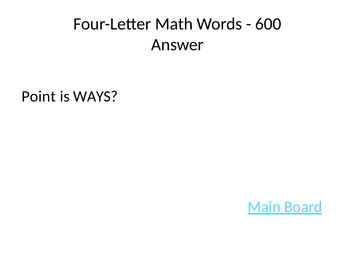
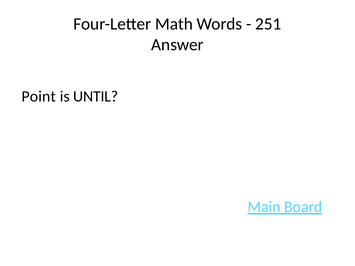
600: 600 -> 251 (268, 24)
WAYS: WAYS -> UNTIL (96, 97)
